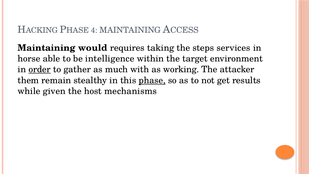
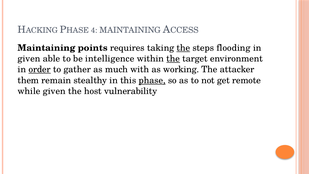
would: would -> points (93, 48)
the underline: none -> present (183, 48)
services: services -> flooding (233, 48)
horse: horse -> given (29, 59)
the underline: none -> present (173, 59)
results: results -> remote (246, 80)
mechanisms: mechanisms -> vulnerability (131, 91)
